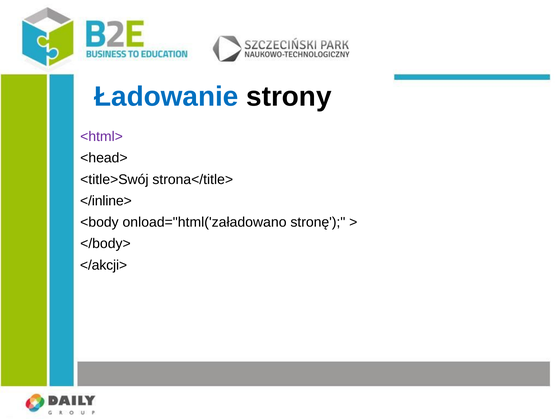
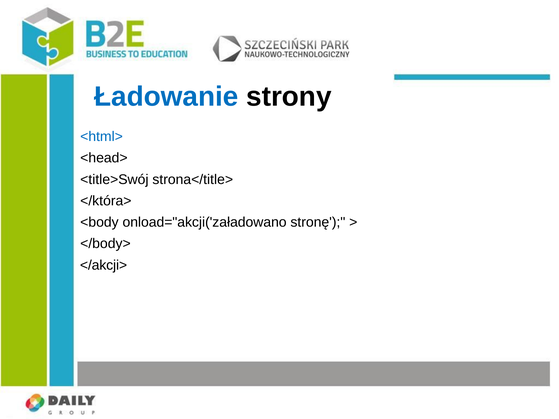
<html> colour: purple -> blue (102, 137)
</inline>: </inline> -> </która> (106, 201)
onload="html('załadowano: onload="html('załadowano -> onload="akcji('załadowano (205, 222)
